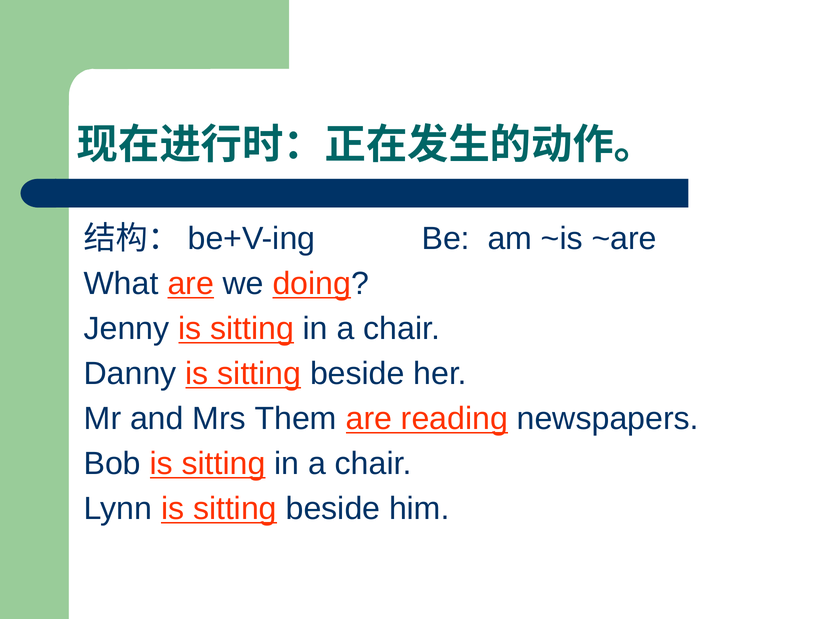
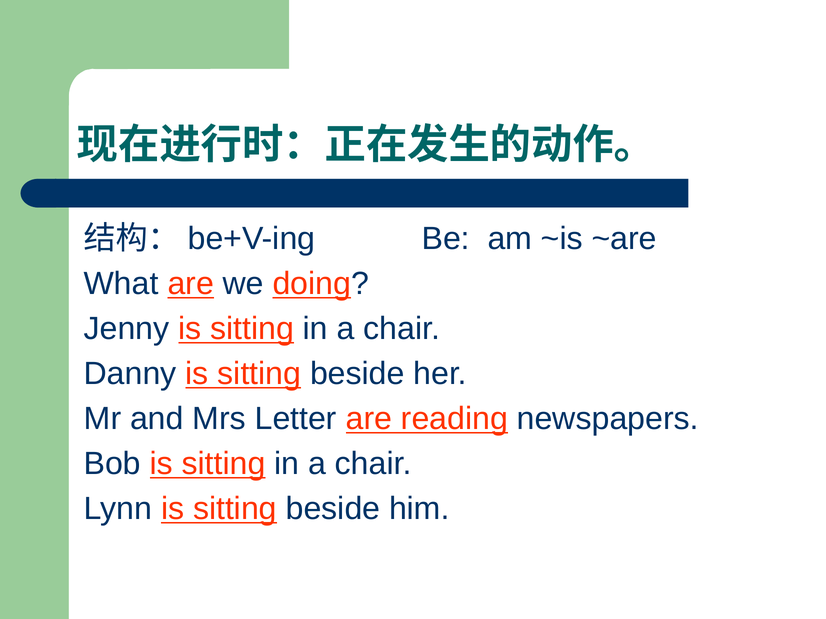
Them: Them -> Letter (296, 419)
